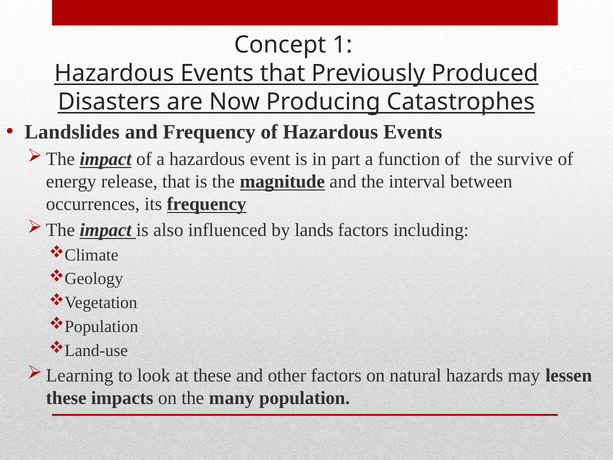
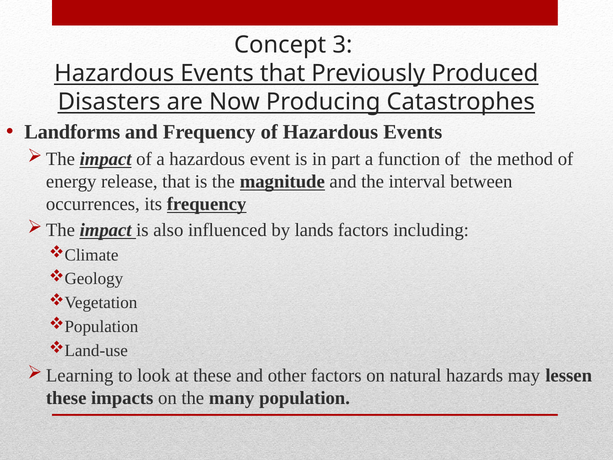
1: 1 -> 3 (342, 45)
Landslides: Landslides -> Landforms (72, 132)
survive: survive -> method (525, 159)
